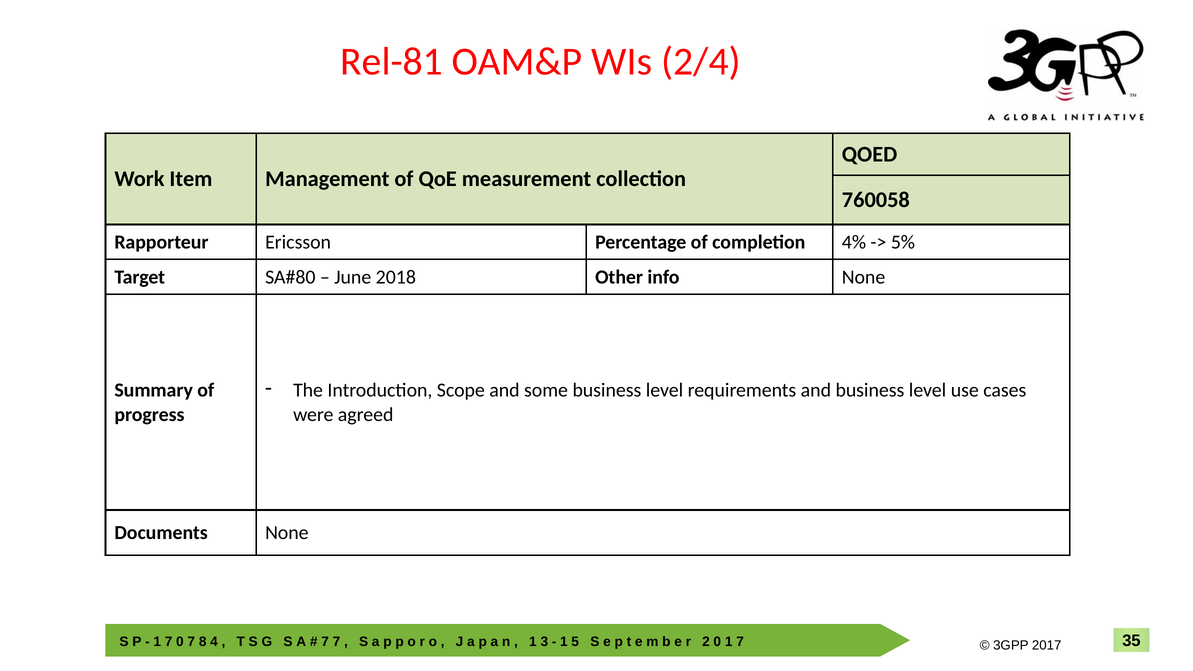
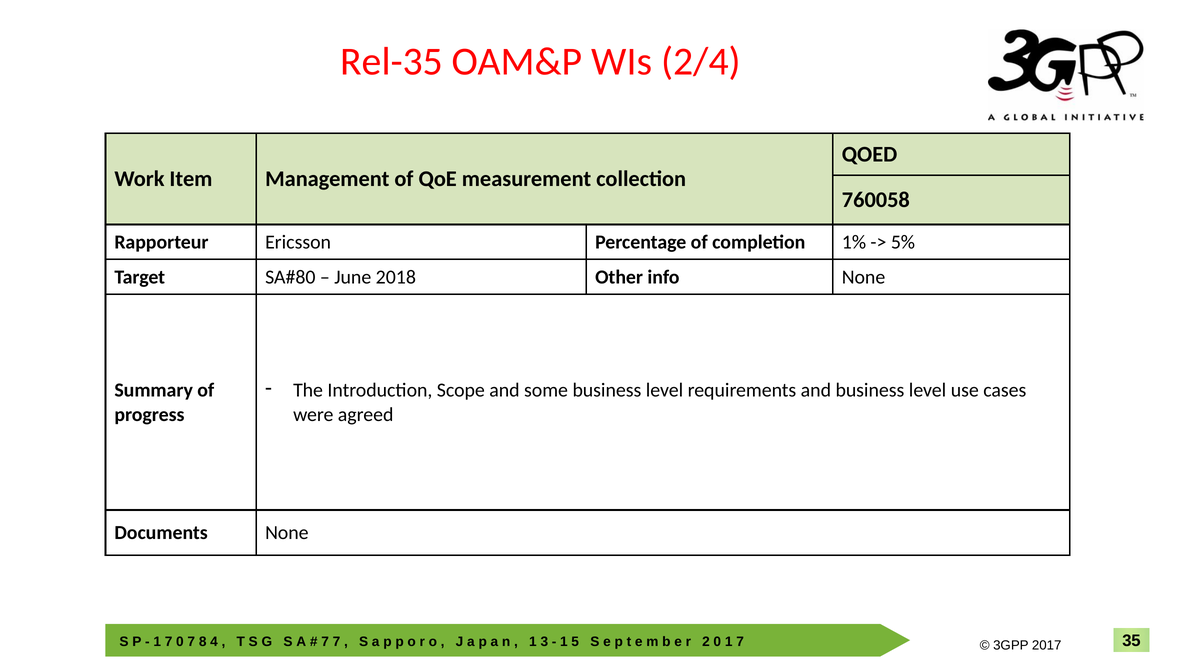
Rel-81: Rel-81 -> Rel-35 (392, 62)
4%: 4% -> 1% (854, 242)
